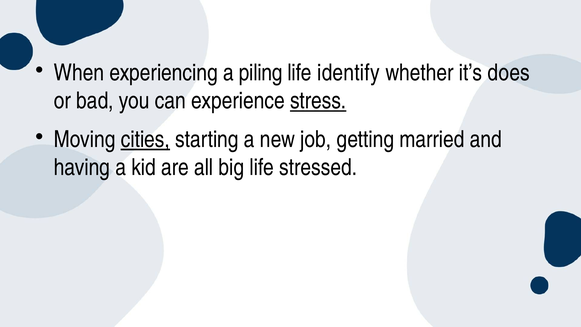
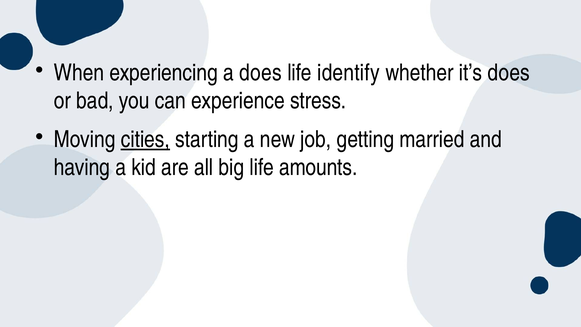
a piling: piling -> does (260, 73)
stress underline: present -> none (318, 101)
stressed: stressed -> amounts (318, 167)
